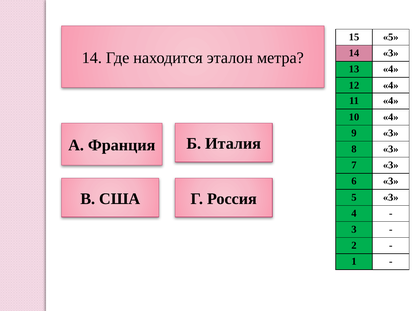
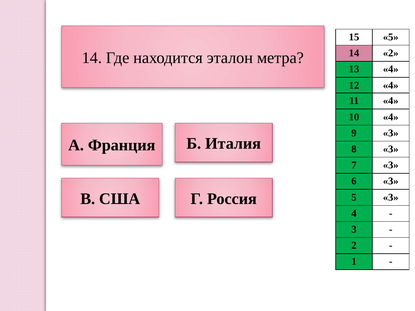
14 3: 3 -> 2 (391, 53)
